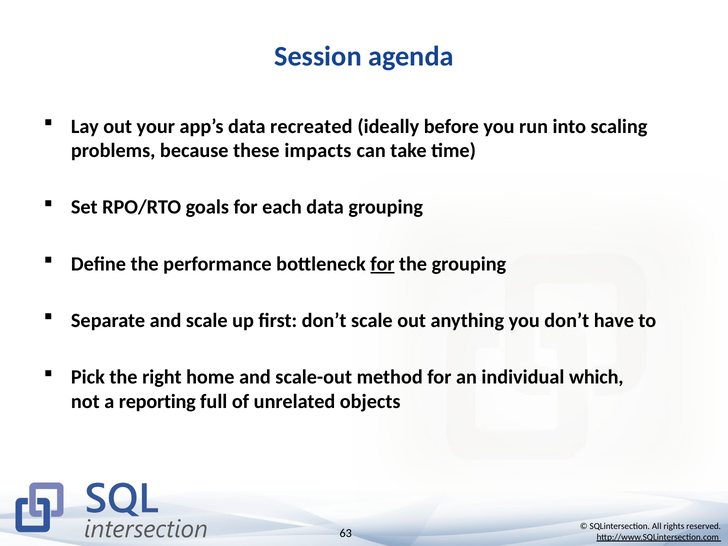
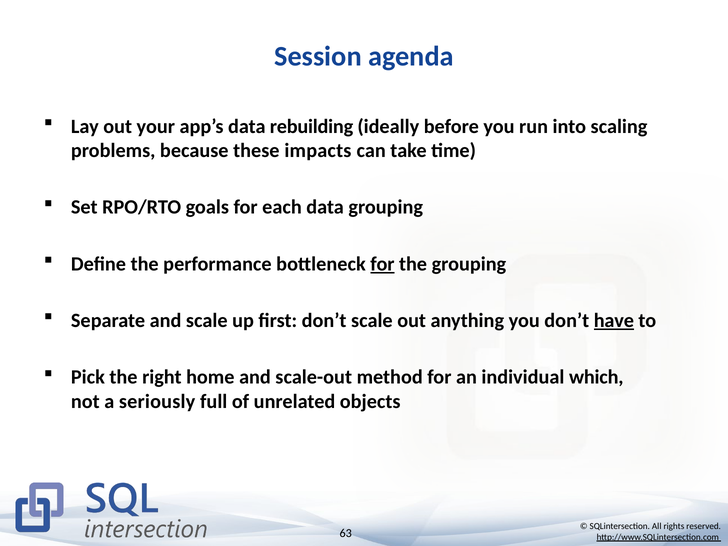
recreated: recreated -> rebuilding (312, 126)
have underline: none -> present (614, 321)
reporting: reporting -> seriously (157, 401)
